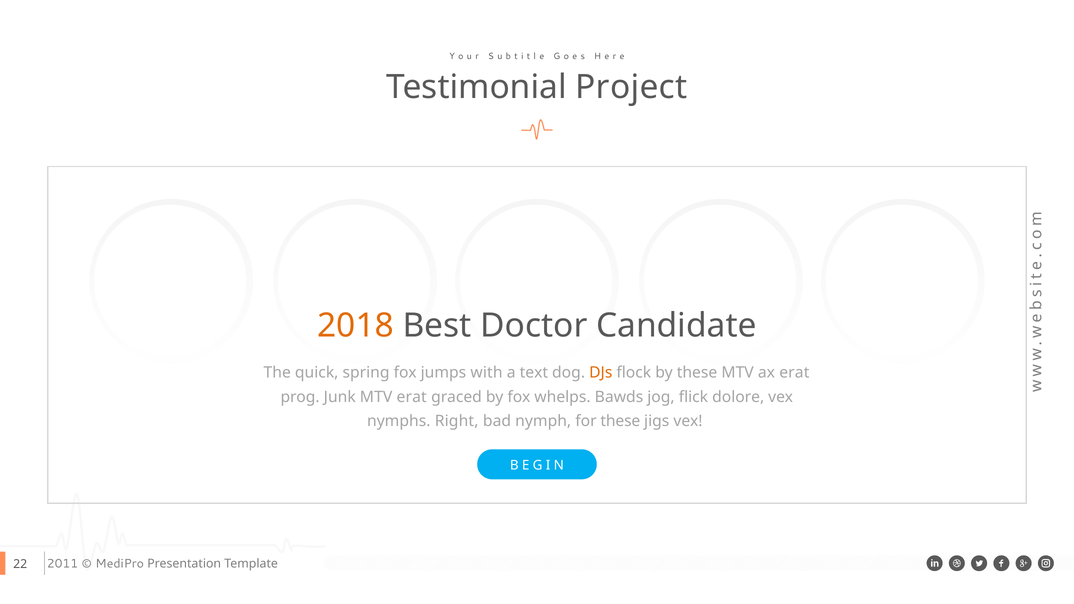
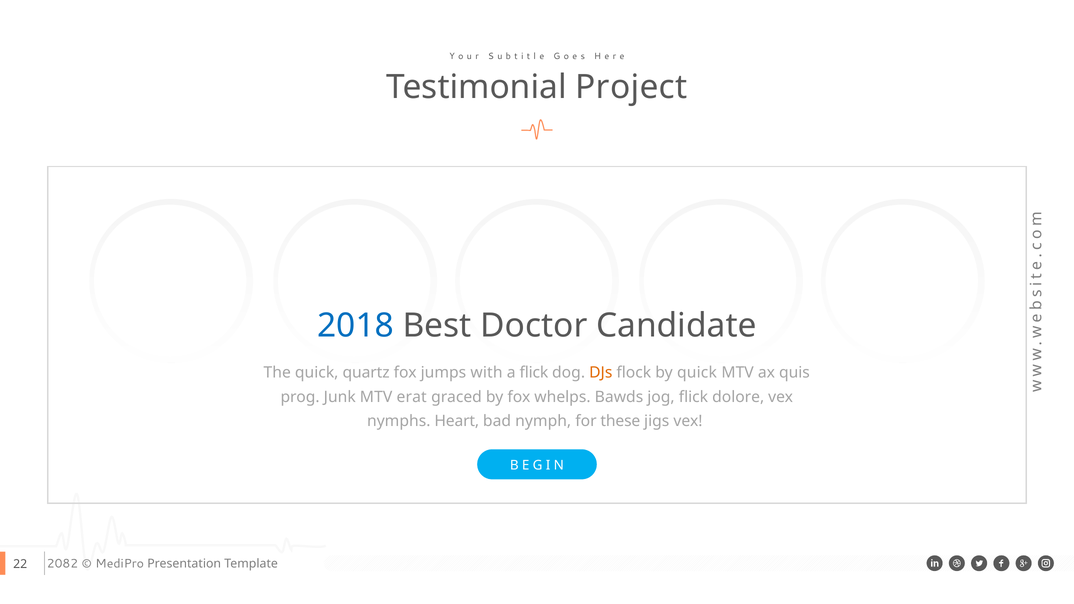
2018 colour: orange -> blue (356, 326)
spring: spring -> quartz (366, 373)
a text: text -> flick (534, 373)
by these: these -> quick (697, 373)
ax erat: erat -> quis (794, 373)
Right: Right -> Heart (457, 421)
2011: 2011 -> 2082 (62, 564)
